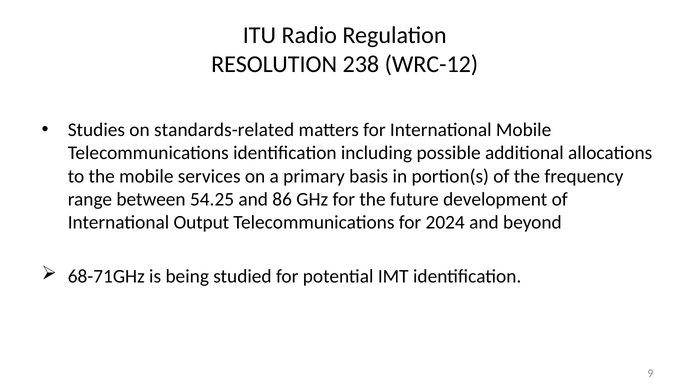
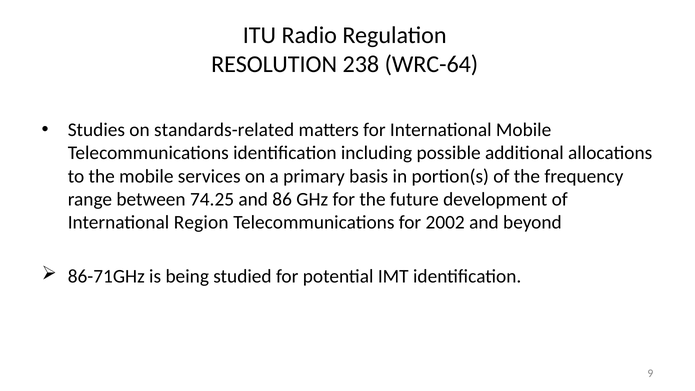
WRC-12: WRC-12 -> WRC-64 (431, 64)
54.25: 54.25 -> 74.25 (212, 199)
Output: Output -> Region (201, 222)
2024: 2024 -> 2002 (445, 222)
68-71GHz: 68-71GHz -> 86-71GHz (106, 277)
